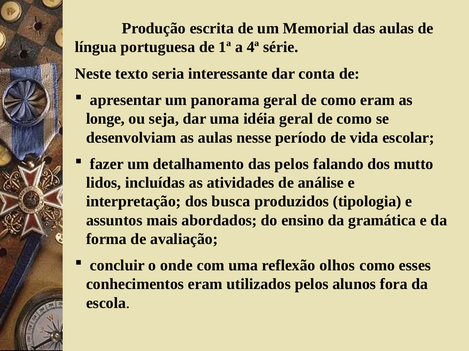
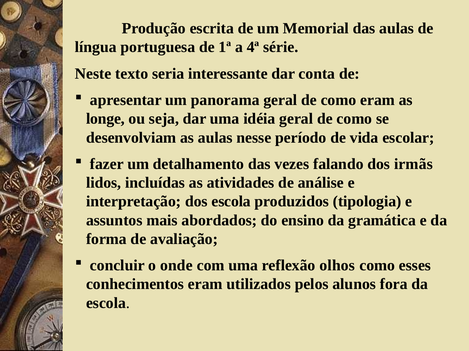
das pelos: pelos -> vezes (292, 164)
mutto: mutto -> irmãs (413, 164)
dos busca: busca -> escola (231, 202)
